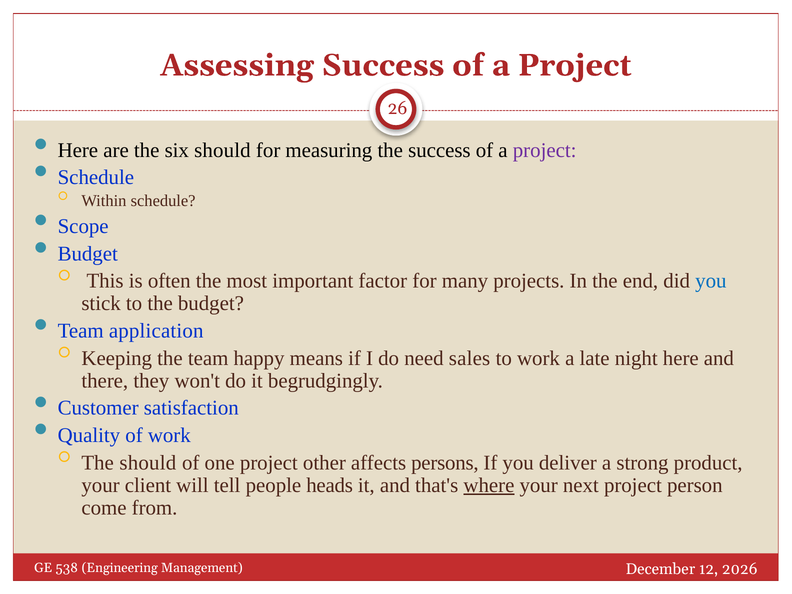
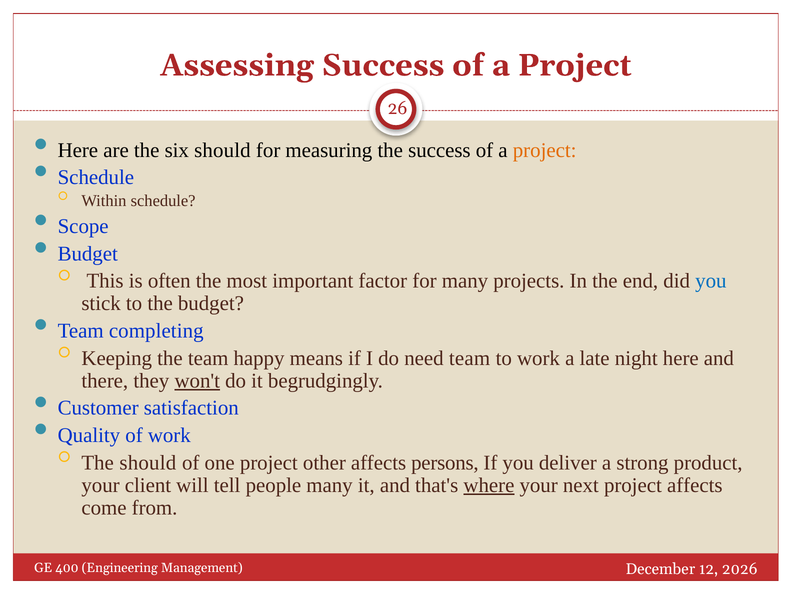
project colour: purple -> orange (545, 150)
application: application -> completing (156, 331)
need sales: sales -> team (470, 358)
won't underline: none -> present (197, 381)
people heads: heads -> many (330, 485)
project person: person -> affects (695, 485)
538: 538 -> 400 (67, 568)
